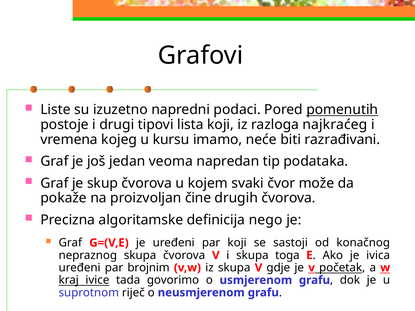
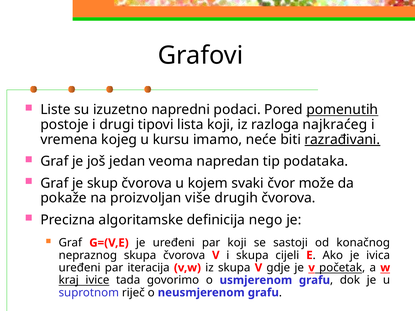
razrađivani underline: none -> present (342, 140)
čine: čine -> više (198, 198)
toga: toga -> cijeli (287, 255)
brojnim: brojnim -> iteracija (149, 268)
